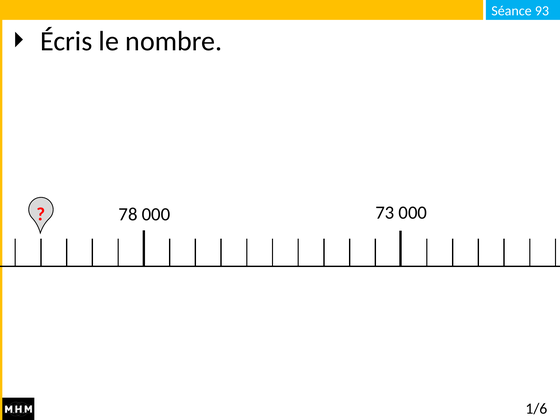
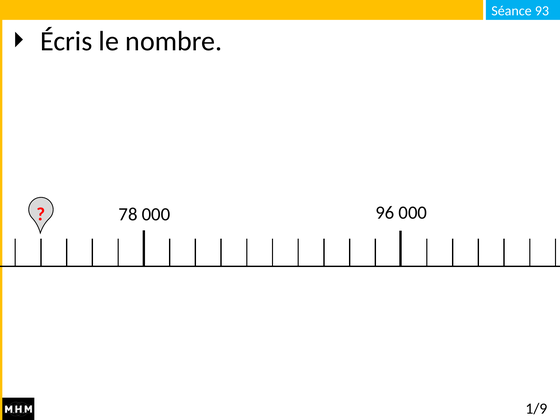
73: 73 -> 96 (385, 213)
1/6: 1/6 -> 1/9 (536, 409)
